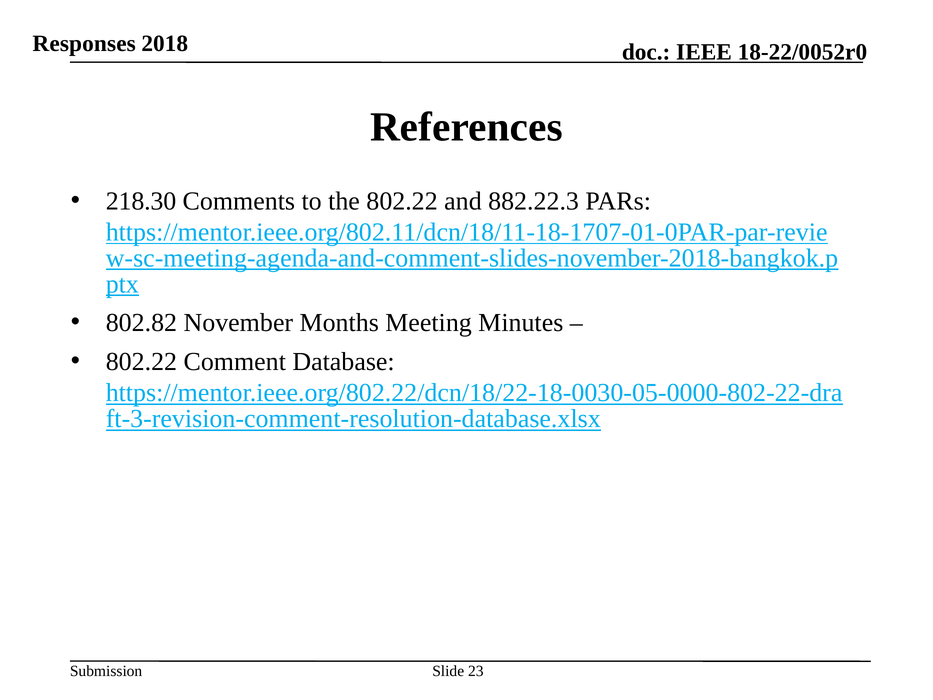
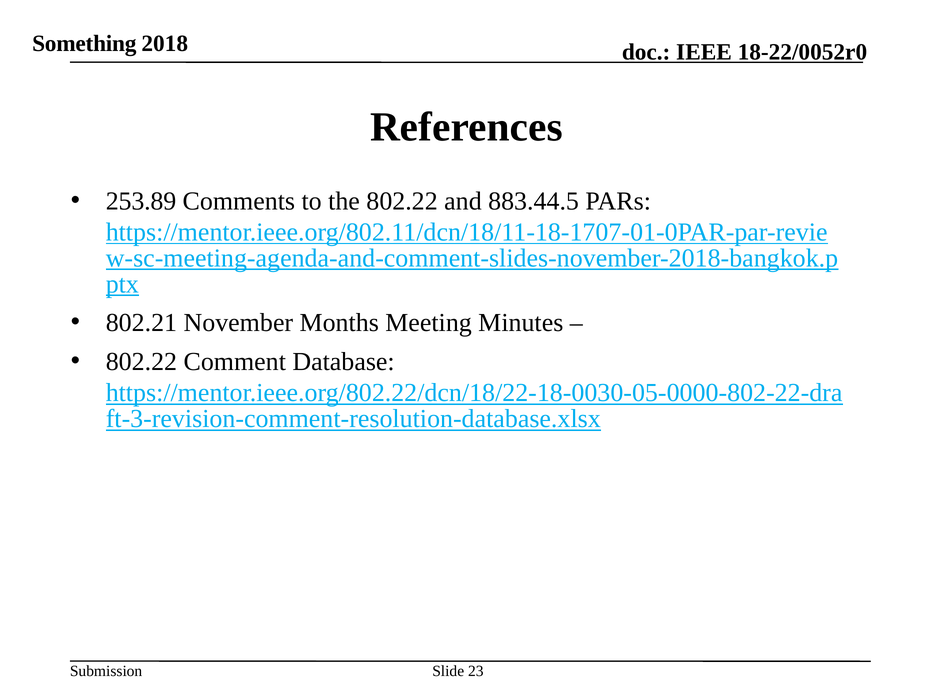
Responses: Responses -> Something (84, 44)
218.30: 218.30 -> 253.89 (141, 201)
882.22.3: 882.22.3 -> 883.44.5 (534, 201)
802.82: 802.82 -> 802.21 (141, 323)
